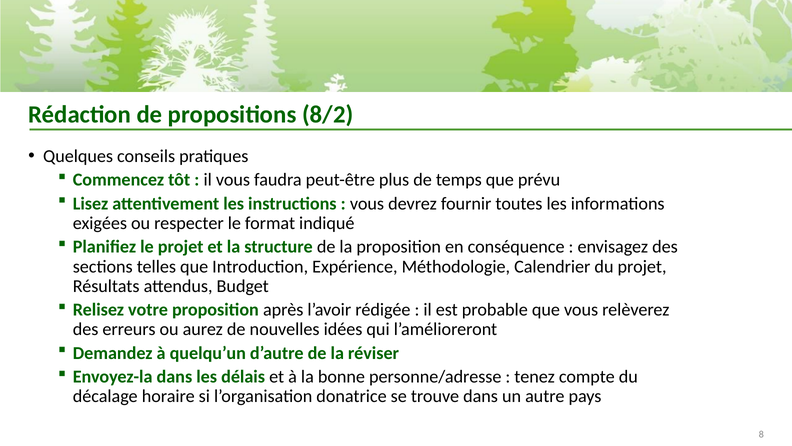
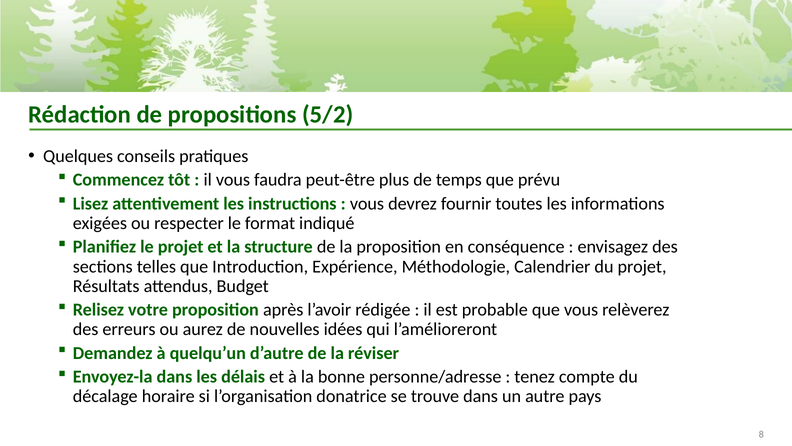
8/2: 8/2 -> 5/2 (328, 115)
